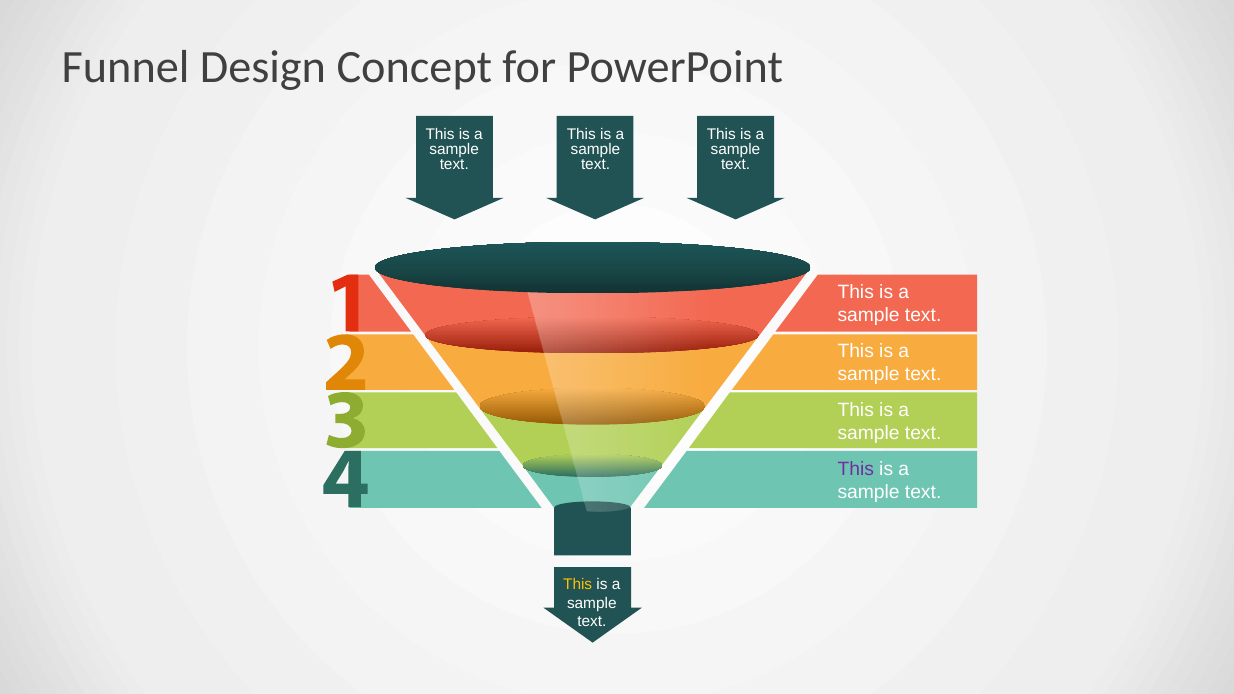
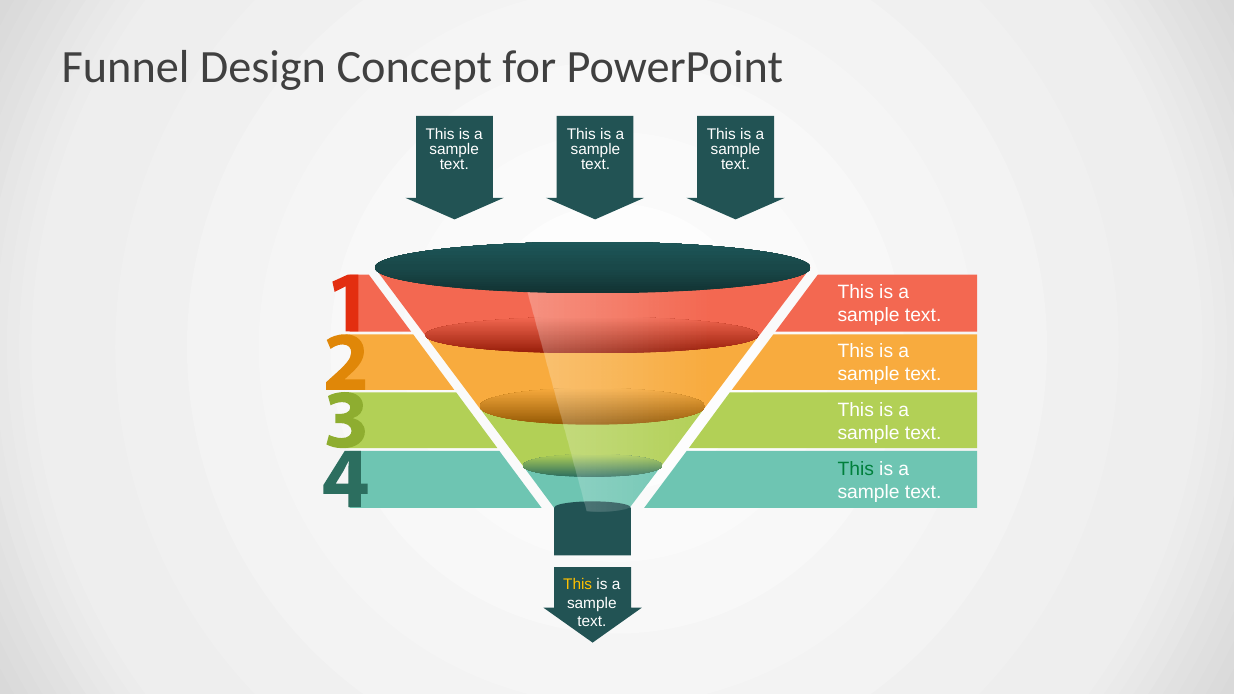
This colour: purple -> green (856, 469)
